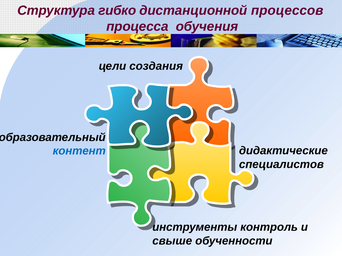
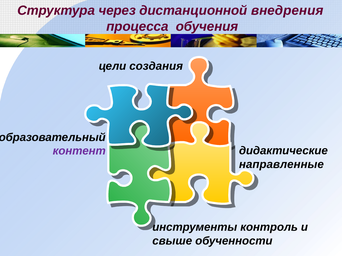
гибко: гибко -> через (117, 11)
процессов: процессов -> внедрения (287, 11)
контент colour: blue -> purple (79, 151)
специалистов: специалистов -> направленные (281, 165)
